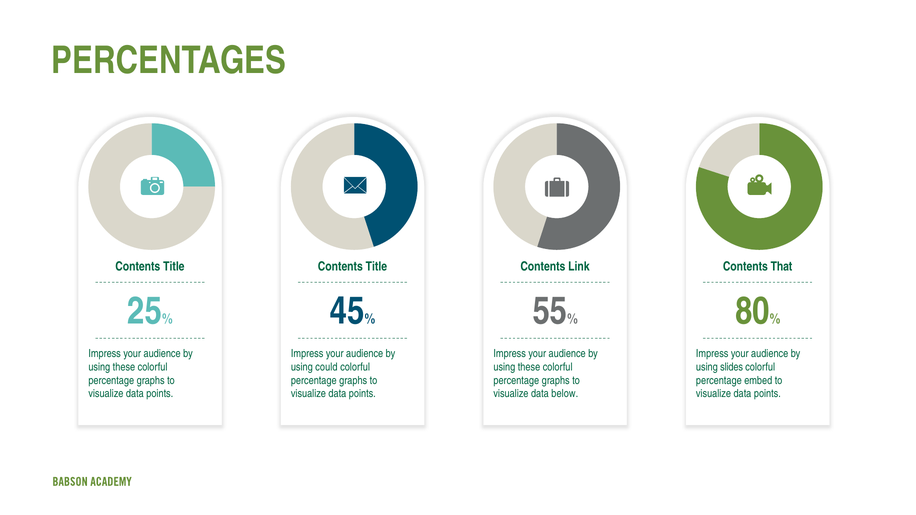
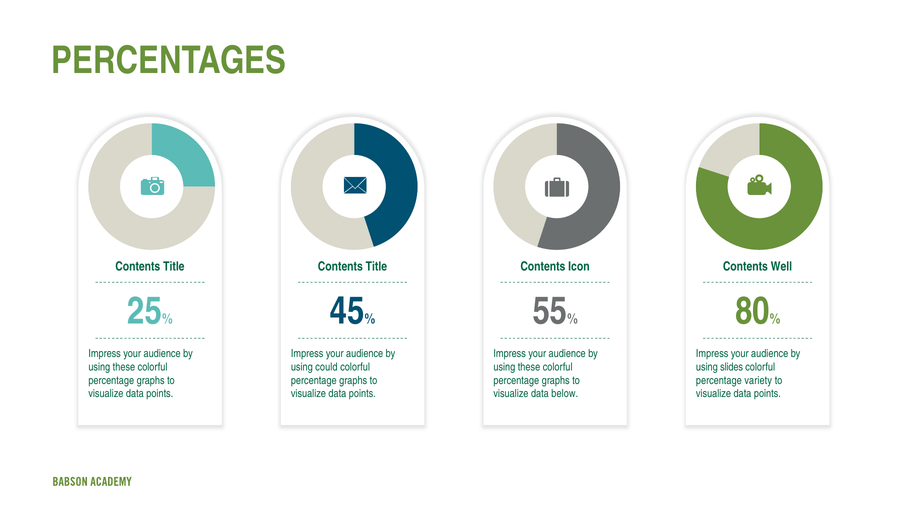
Link: Link -> Icon (579, 267)
That: That -> Well (781, 267)
embed: embed -> variety (758, 381)
